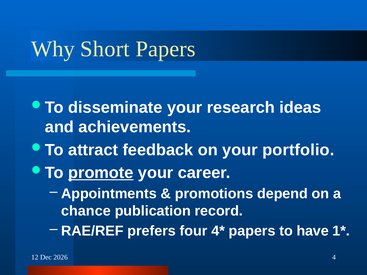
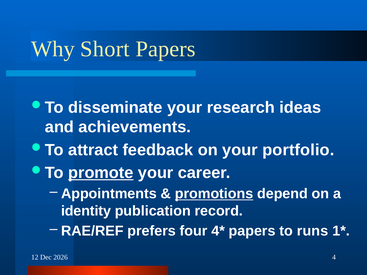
promotions underline: none -> present (214, 194)
chance: chance -> identity (86, 211)
have: have -> runs (313, 231)
